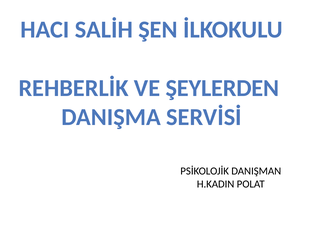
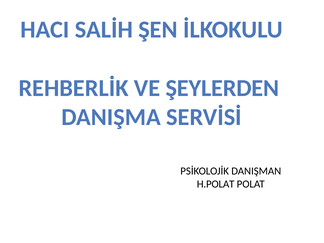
H.KADIN: H.KADIN -> H.POLAT (216, 184)
